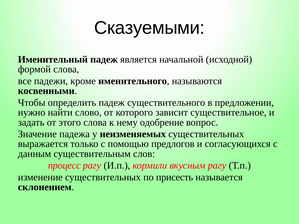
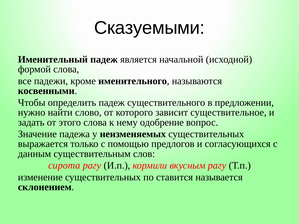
процесс: процесс -> сирота (64, 166)
присесть: присесть -> ставится (175, 177)
